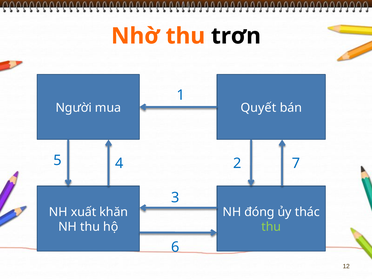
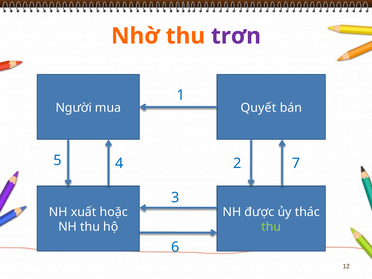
trơn colour: black -> purple (236, 36)
khăn: khăn -> hoặc (114, 212)
đóng: đóng -> được (259, 212)
